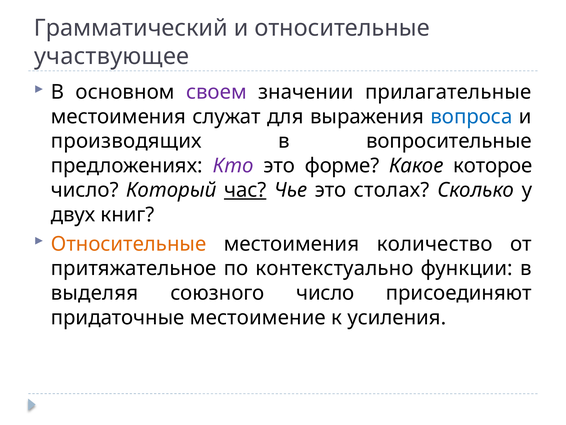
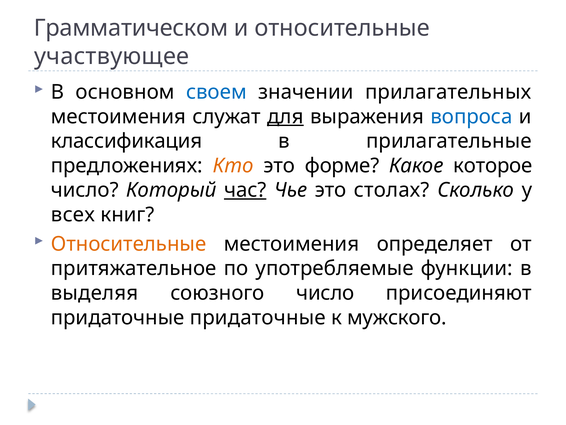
Грамматический: Грамматический -> Грамматическом (131, 28)
своем colour: purple -> blue (216, 92)
прилагательные: прилагательные -> прилагательных (448, 92)
для underline: none -> present (285, 116)
производящих: производящих -> классификация (126, 141)
вопросительные: вопросительные -> прилагательные (449, 141)
Кто colour: purple -> orange (233, 165)
двух: двух -> всех (73, 215)
количество: количество -> определяет (435, 244)
контекстуально: контекстуально -> употребляемые (335, 268)
придаточные местоимение: местоимение -> придаточные (258, 317)
усиления: усиления -> мужского (397, 317)
